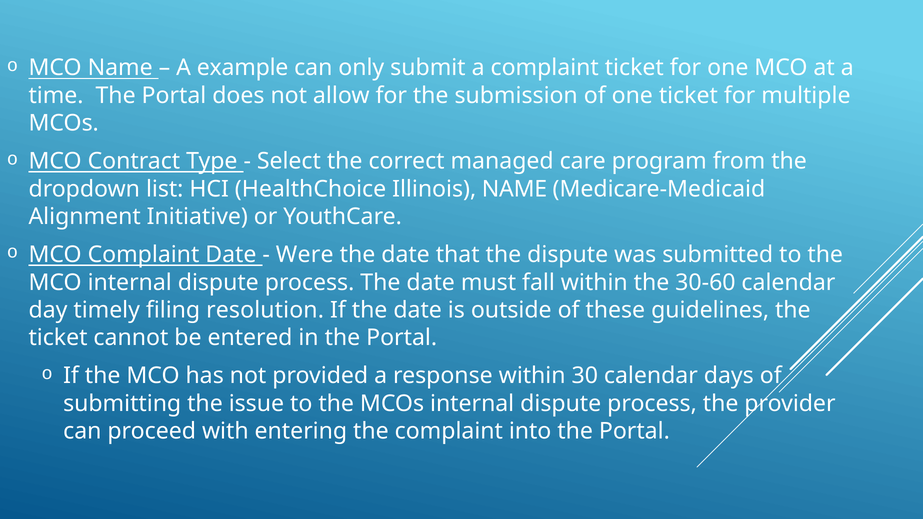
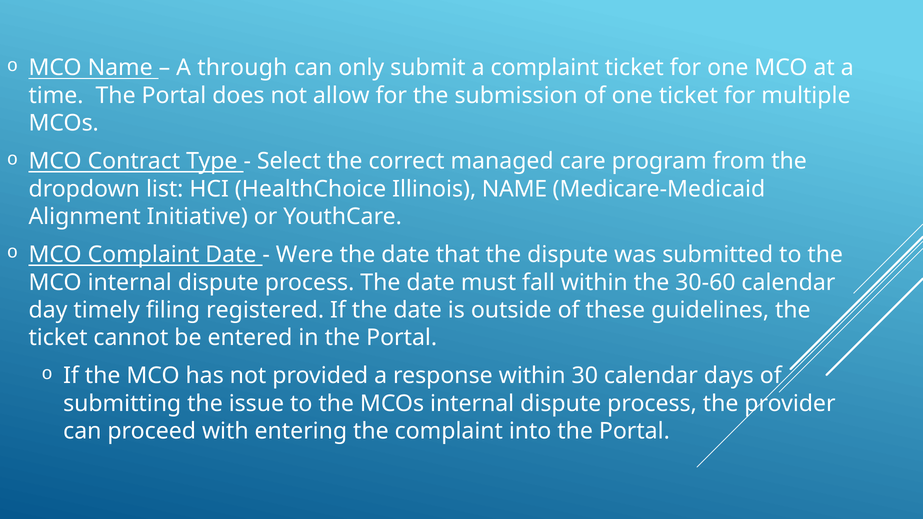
example: example -> through (242, 68)
resolution: resolution -> registered (265, 310)
